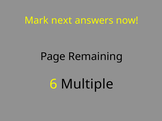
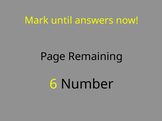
next: next -> until (62, 21)
Multiple: Multiple -> Number (87, 84)
